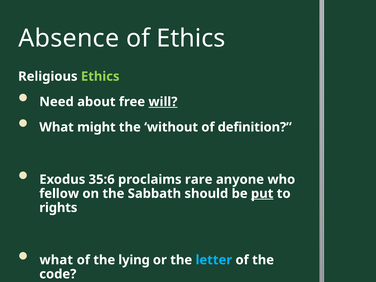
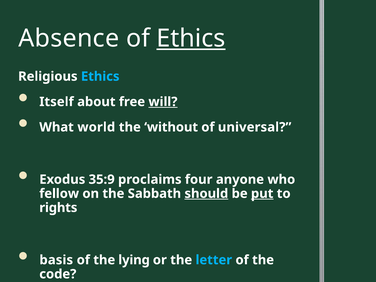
Ethics underline: none -> present (191, 38)
Ethics colour: light green -> light blue (100, 76)
Need: Need -> Itself (56, 102)
might: might -> world (96, 127)
definition: definition -> universal (255, 127)
35:6: 35:6 -> 35:9 (102, 179)
rare: rare -> four (199, 179)
should underline: none -> present (206, 194)
what: what -> basis (56, 260)
